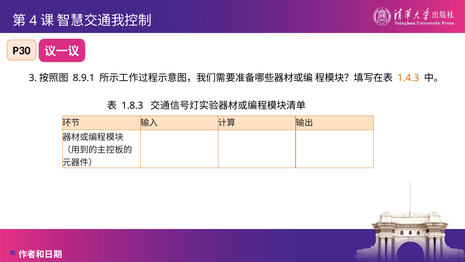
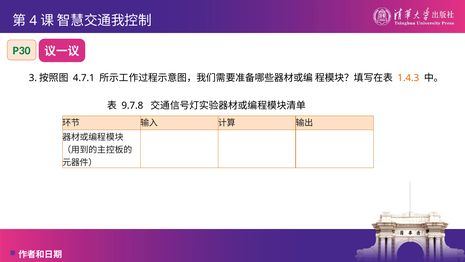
P30 colour: black -> green (22, 51)
8.9.1: 8.9.1 -> 4.7.1 (84, 78)
1.8.3: 1.8.3 -> 9.7.8 (132, 105)
